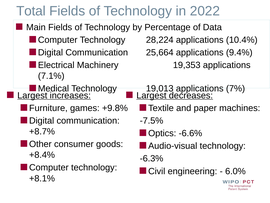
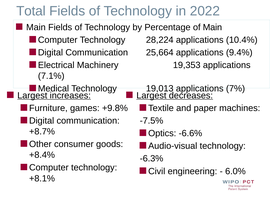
of Data: Data -> Main (212, 27)
